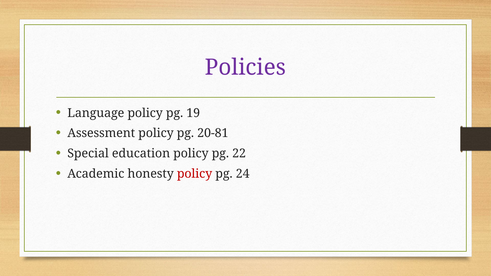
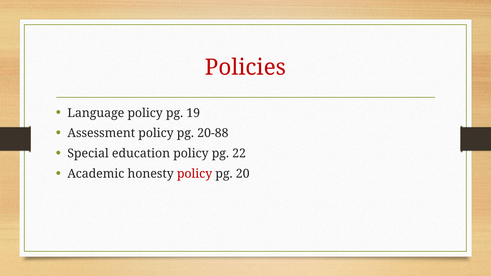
Policies colour: purple -> red (245, 67)
20-81: 20-81 -> 20-88 (213, 133)
24: 24 -> 20 (243, 174)
